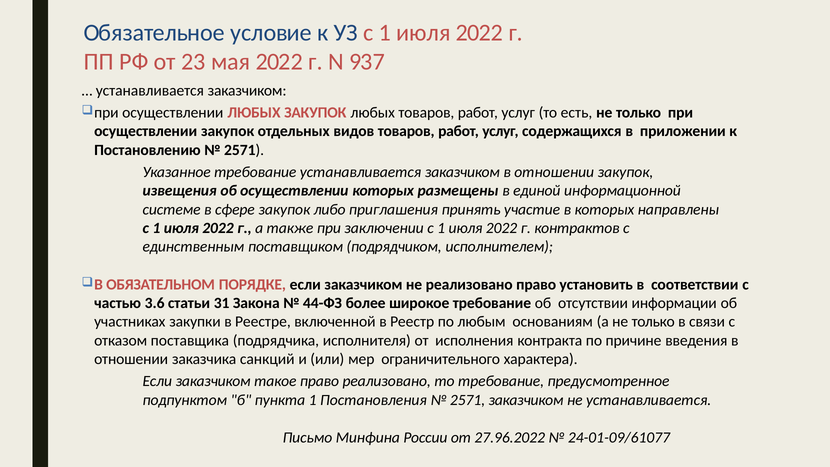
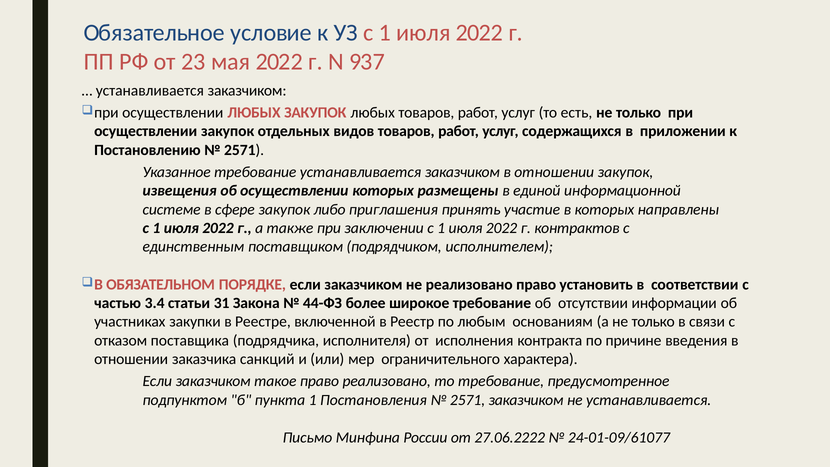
3.6: 3.6 -> 3.4 (155, 303)
27.96.2022: 27.96.2022 -> 27.06.2222 (510, 438)
